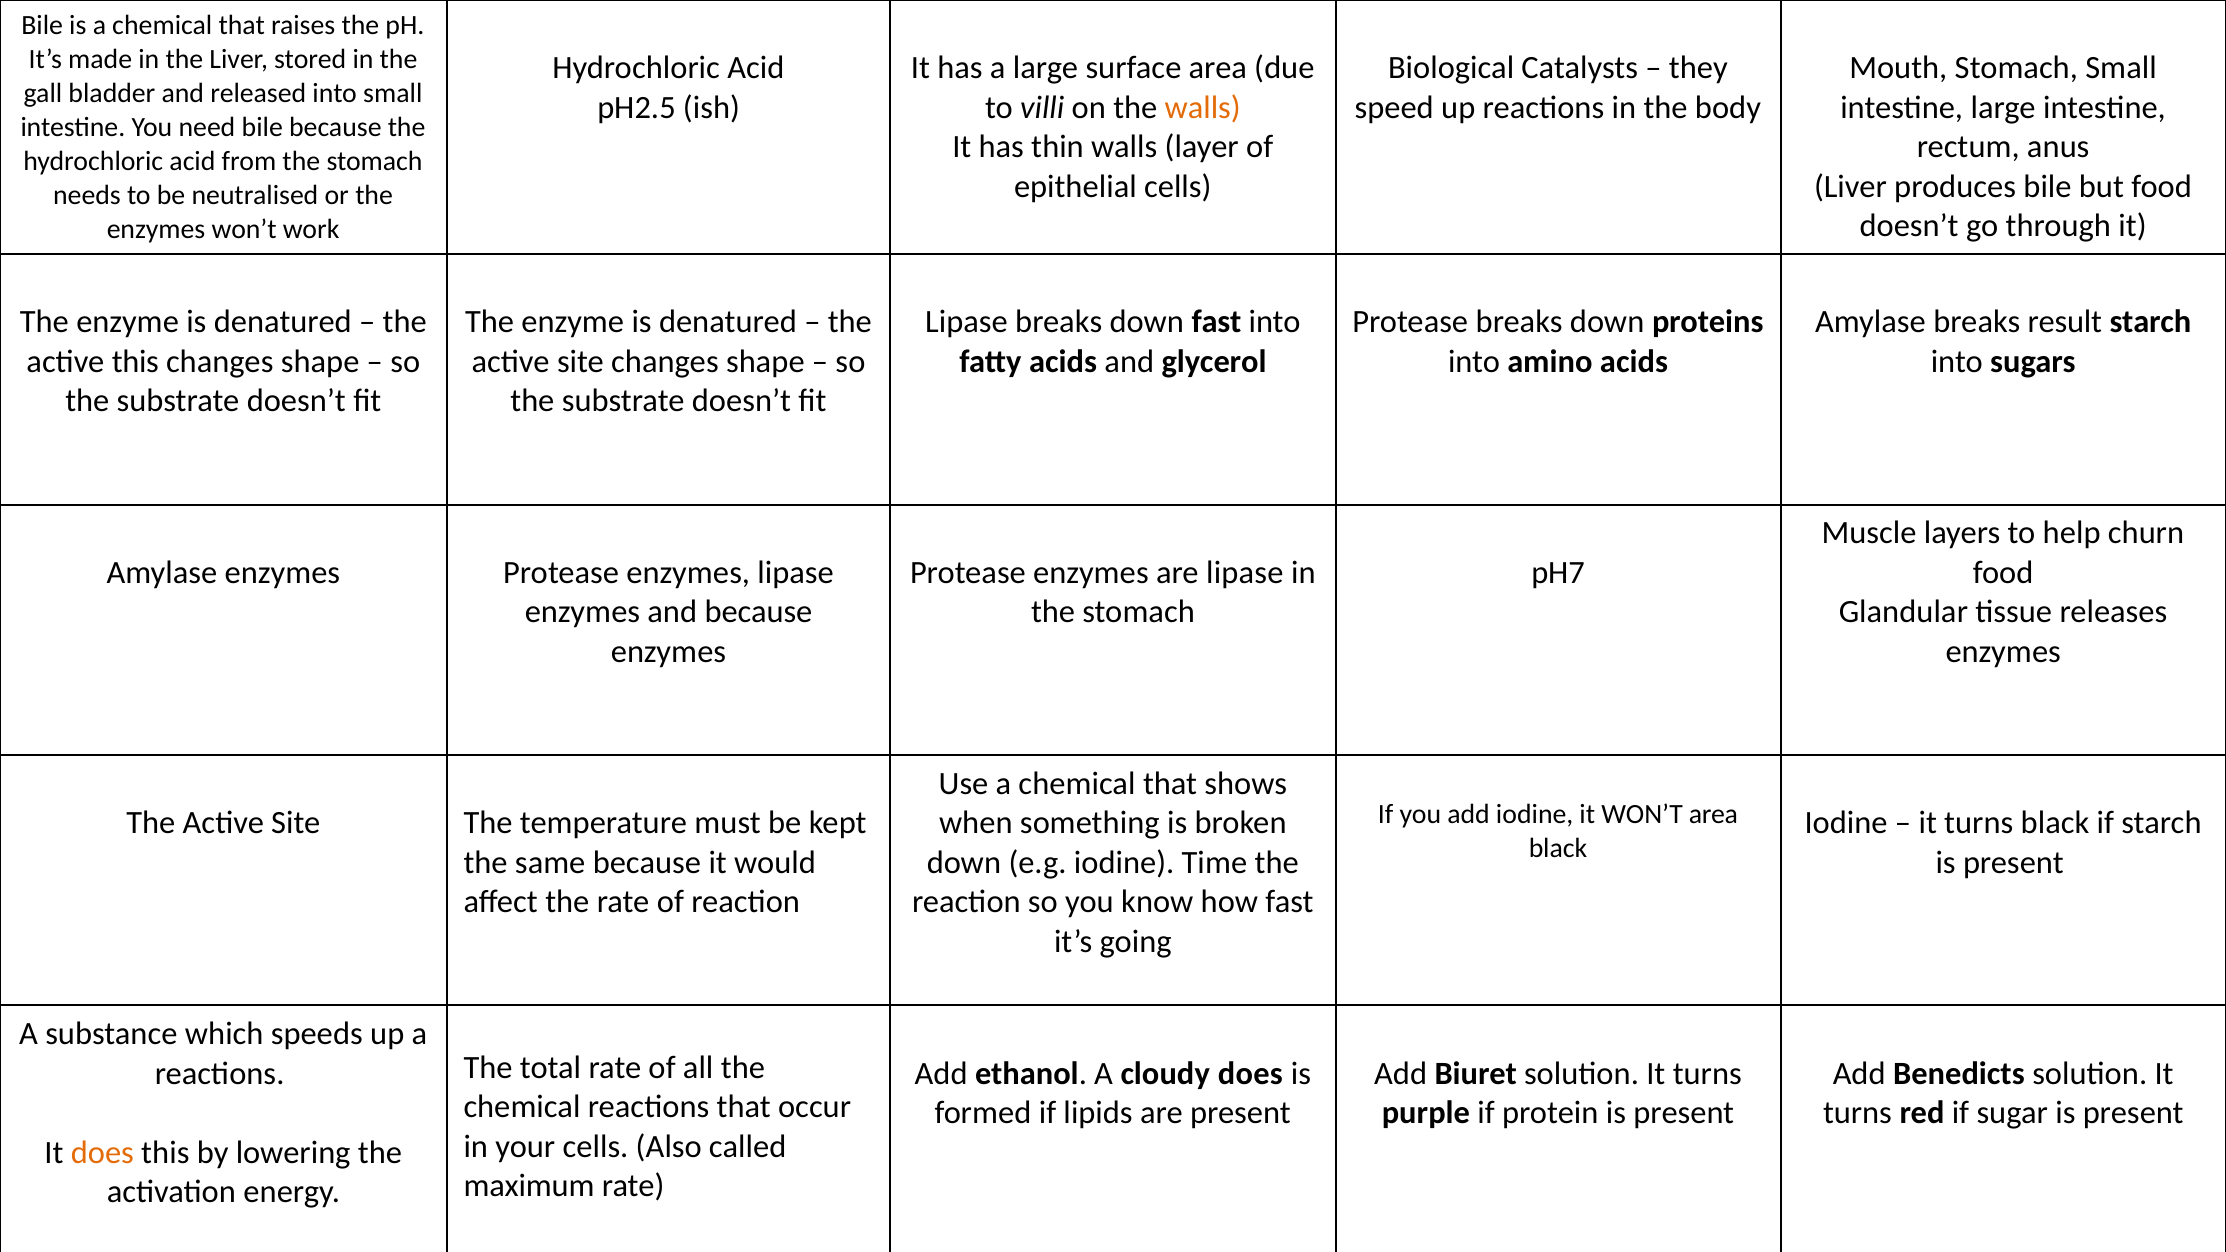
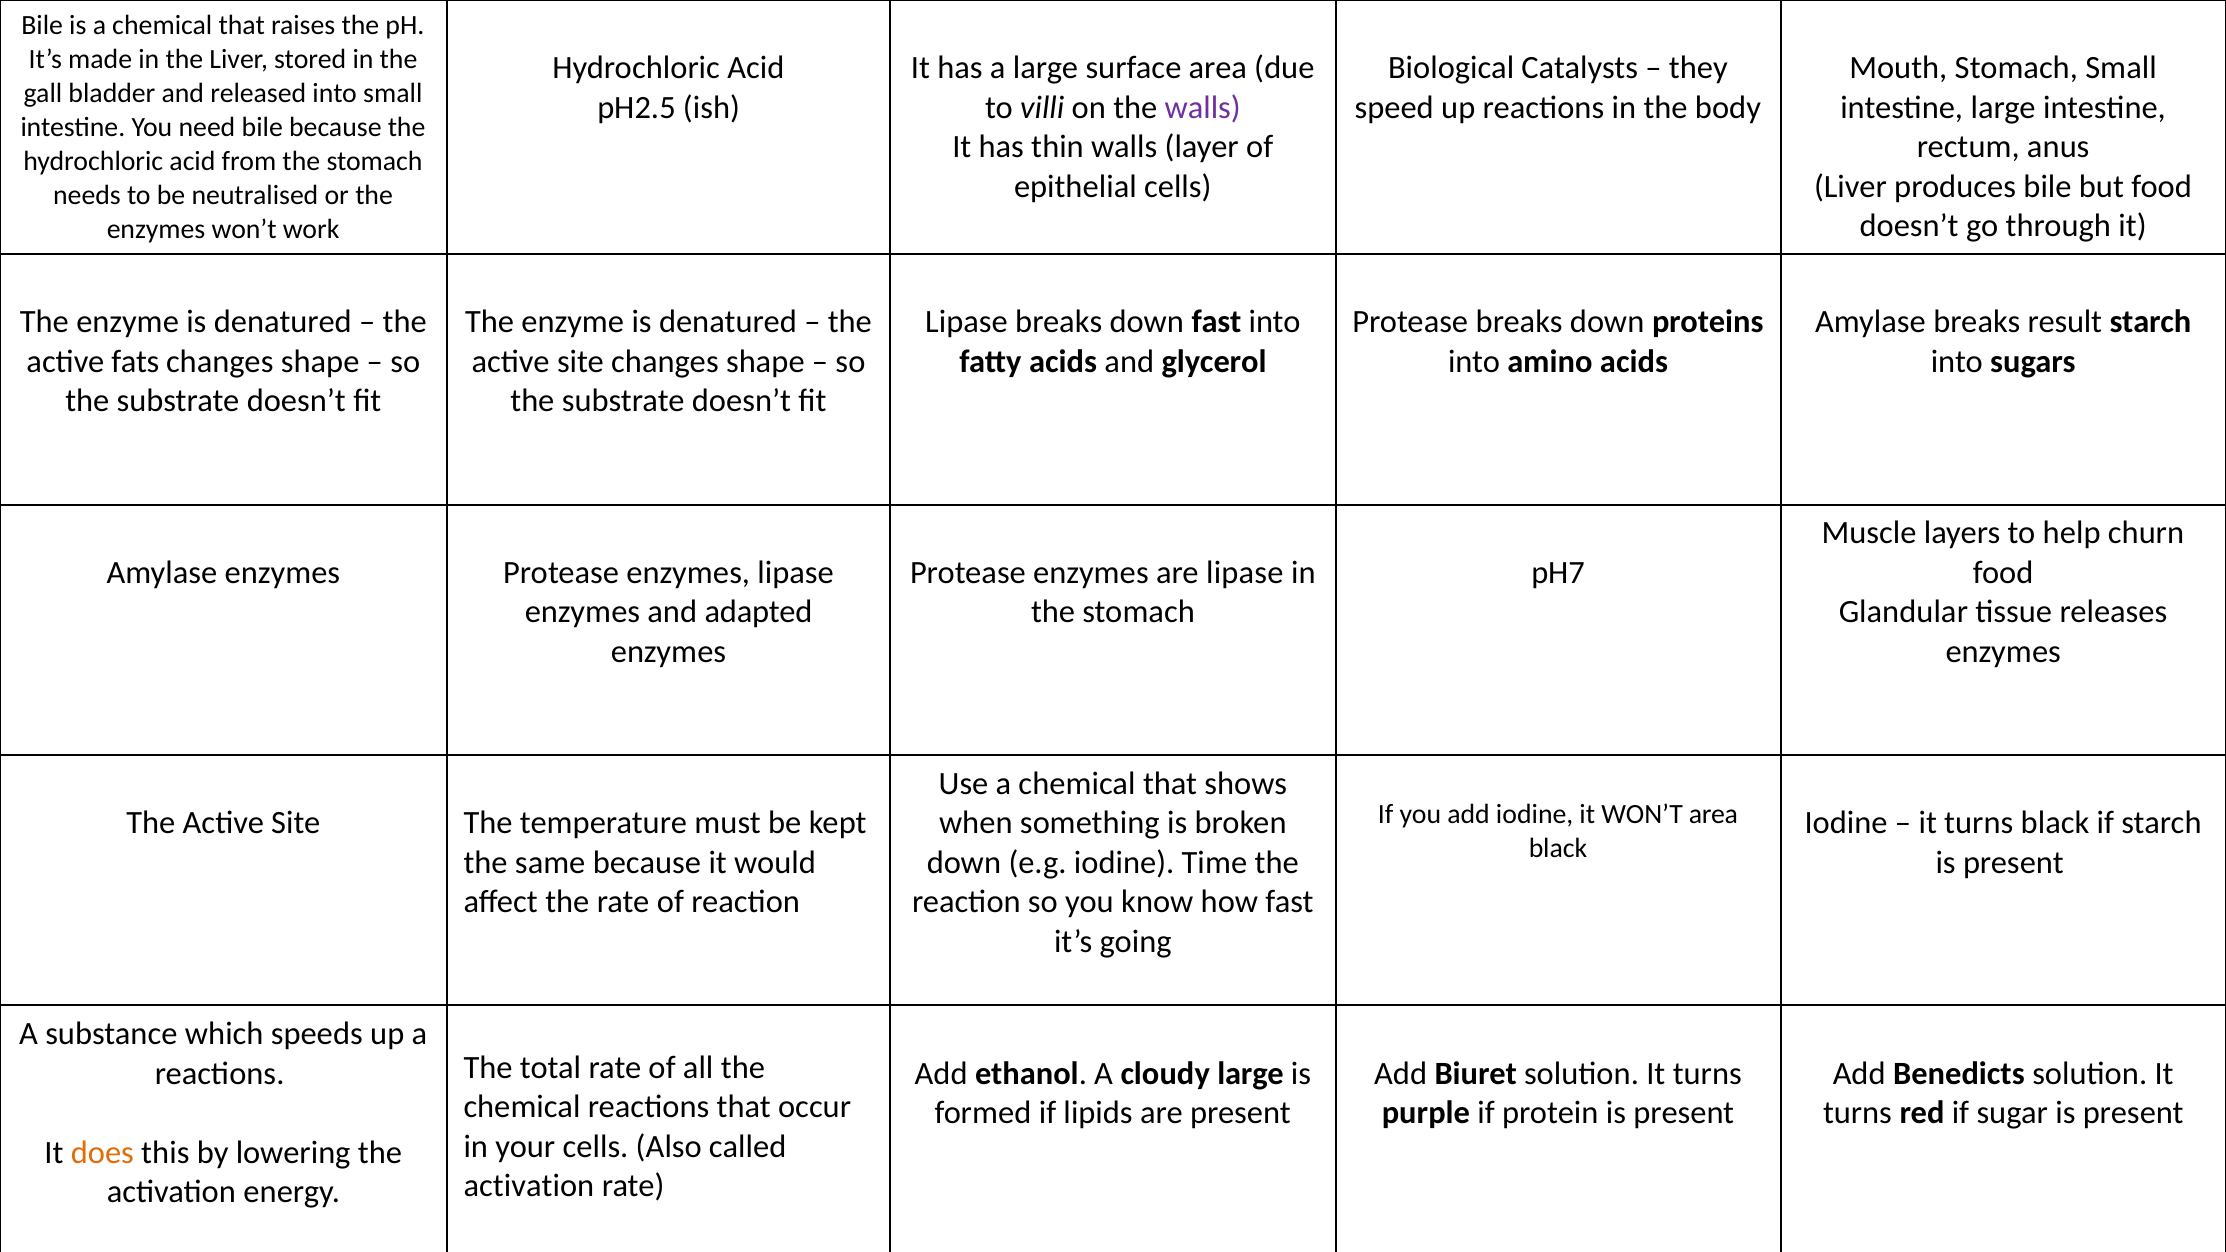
walls colour: orange -> purple (1203, 108)
active this: this -> fats (135, 362)
and because: because -> adapted (759, 612)
cloudy does: does -> large (1251, 1073)
maximum: maximum -> activation (529, 1186)
